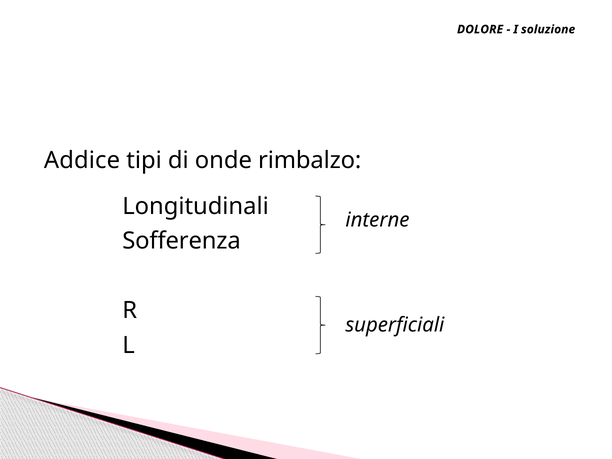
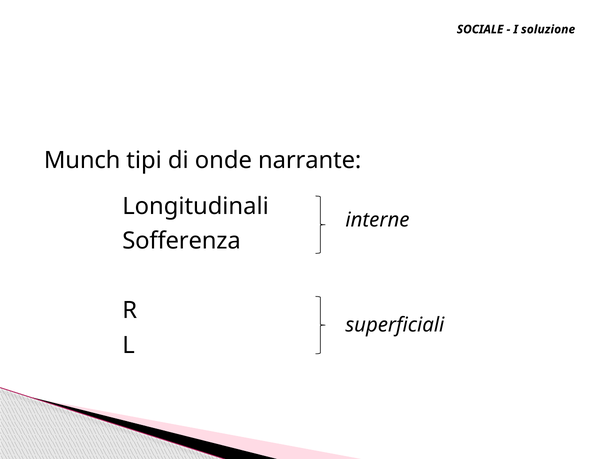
DOLORE: DOLORE -> SOCIALE (480, 29)
Addice: Addice -> Munch (82, 160)
rimbalzo: rimbalzo -> narrante (310, 160)
